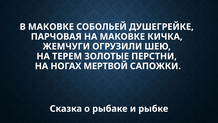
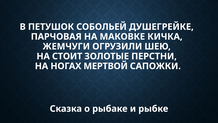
В МАКОВКЕ: МАКОВКЕ -> ПЕТУШОК (51, 27)
ТЕРЕМ: ТЕРЕМ -> СТОИТ (67, 56)
